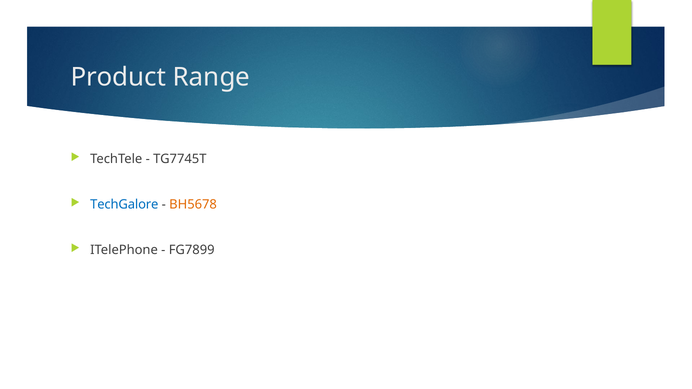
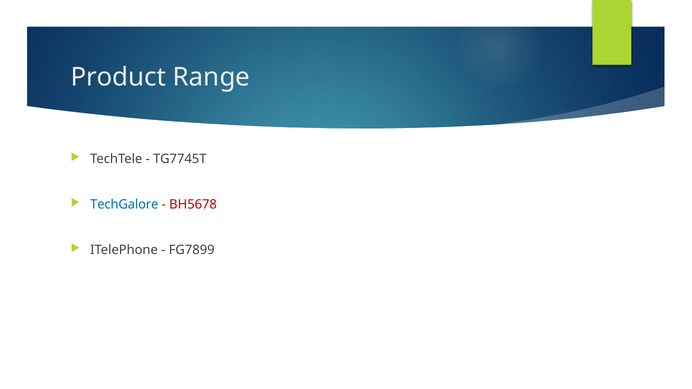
BH5678 colour: orange -> red (193, 205)
